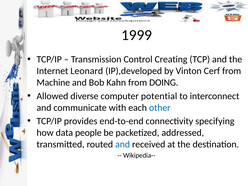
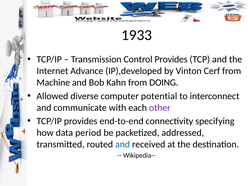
1999: 1999 -> 1933 (137, 35)
Control Creating: Creating -> Provides (171, 59)
Leonard: Leonard -> Advance (87, 71)
other colour: blue -> purple (160, 108)
people: people -> period (88, 133)
